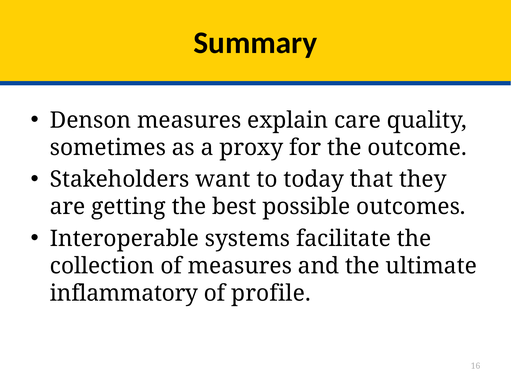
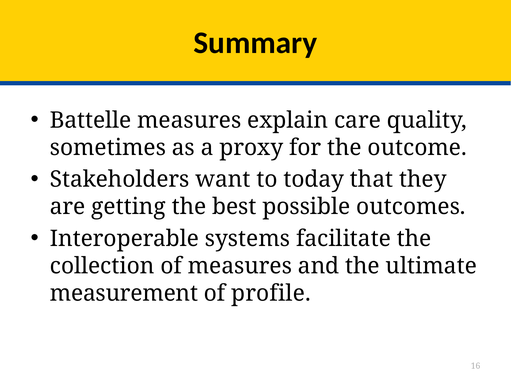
Denson: Denson -> Battelle (91, 120)
inflammatory: inflammatory -> measurement (124, 293)
